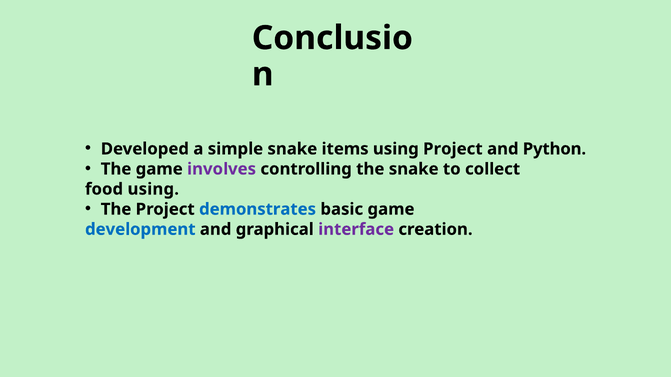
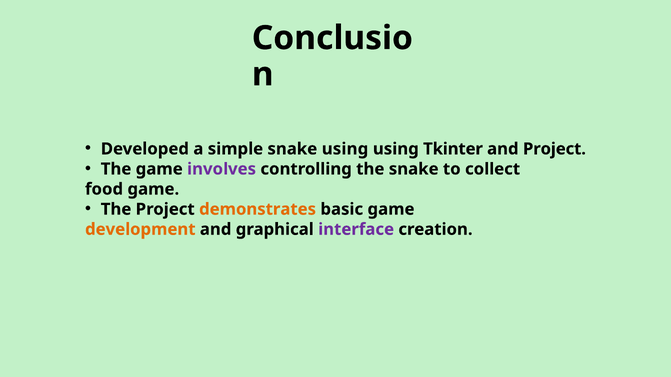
snake items: items -> using (345, 149)
using Project: Project -> Tkinter (453, 149)
and Python: Python -> Project (554, 149)
food using: using -> game (153, 189)
demonstrates colour: blue -> orange (258, 209)
development colour: blue -> orange (140, 230)
